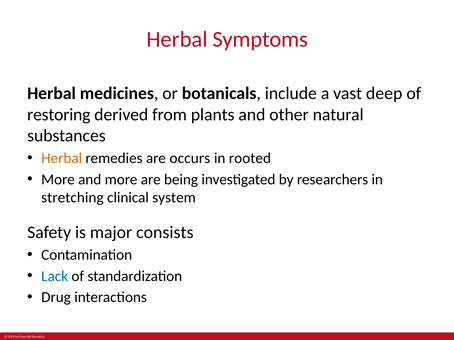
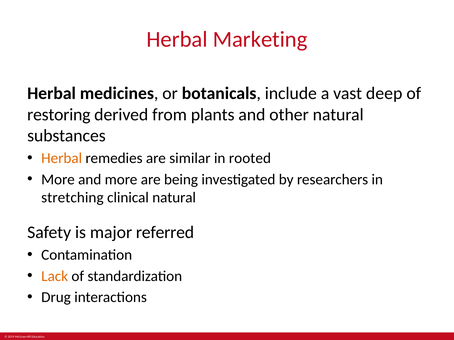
Symptoms: Symptoms -> Marketing (260, 39)
occurs: occurs -> similar (190, 158)
clinical system: system -> natural (174, 198)
consists: consists -> referred (165, 233)
Lack colour: blue -> orange (55, 276)
